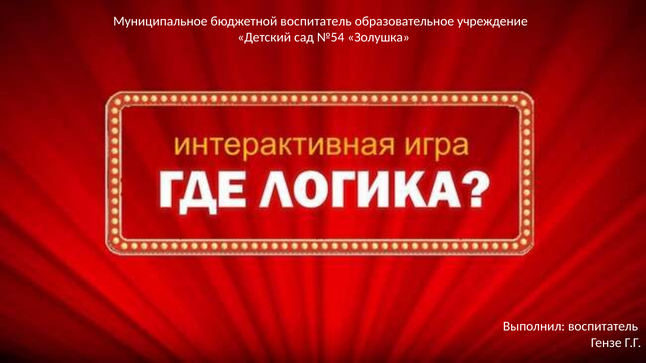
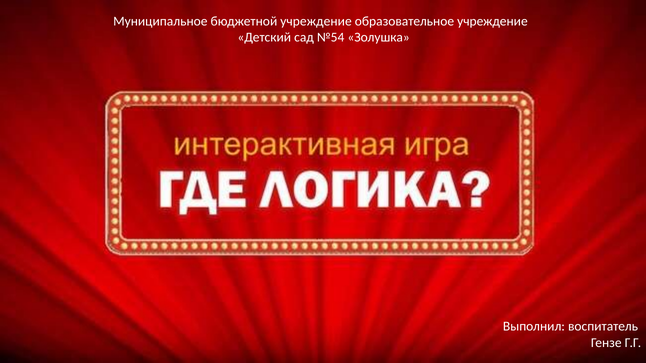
бюджетной воспитатель: воспитатель -> учреждение (316, 21)
